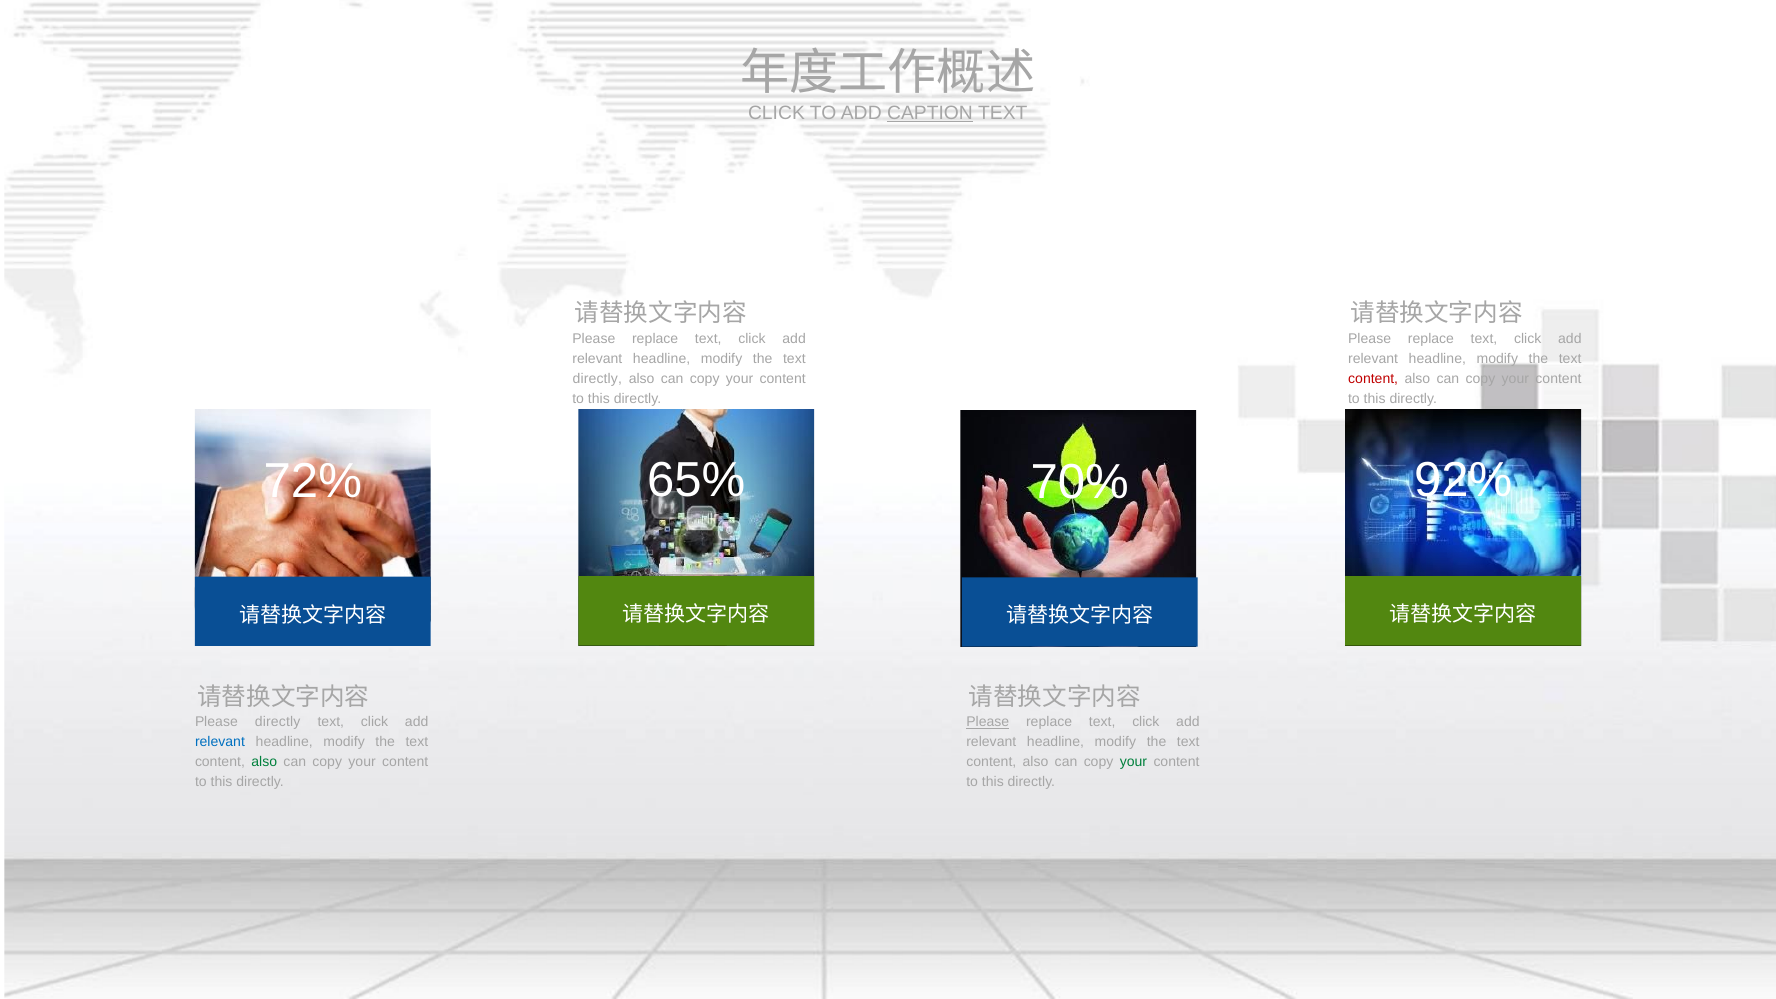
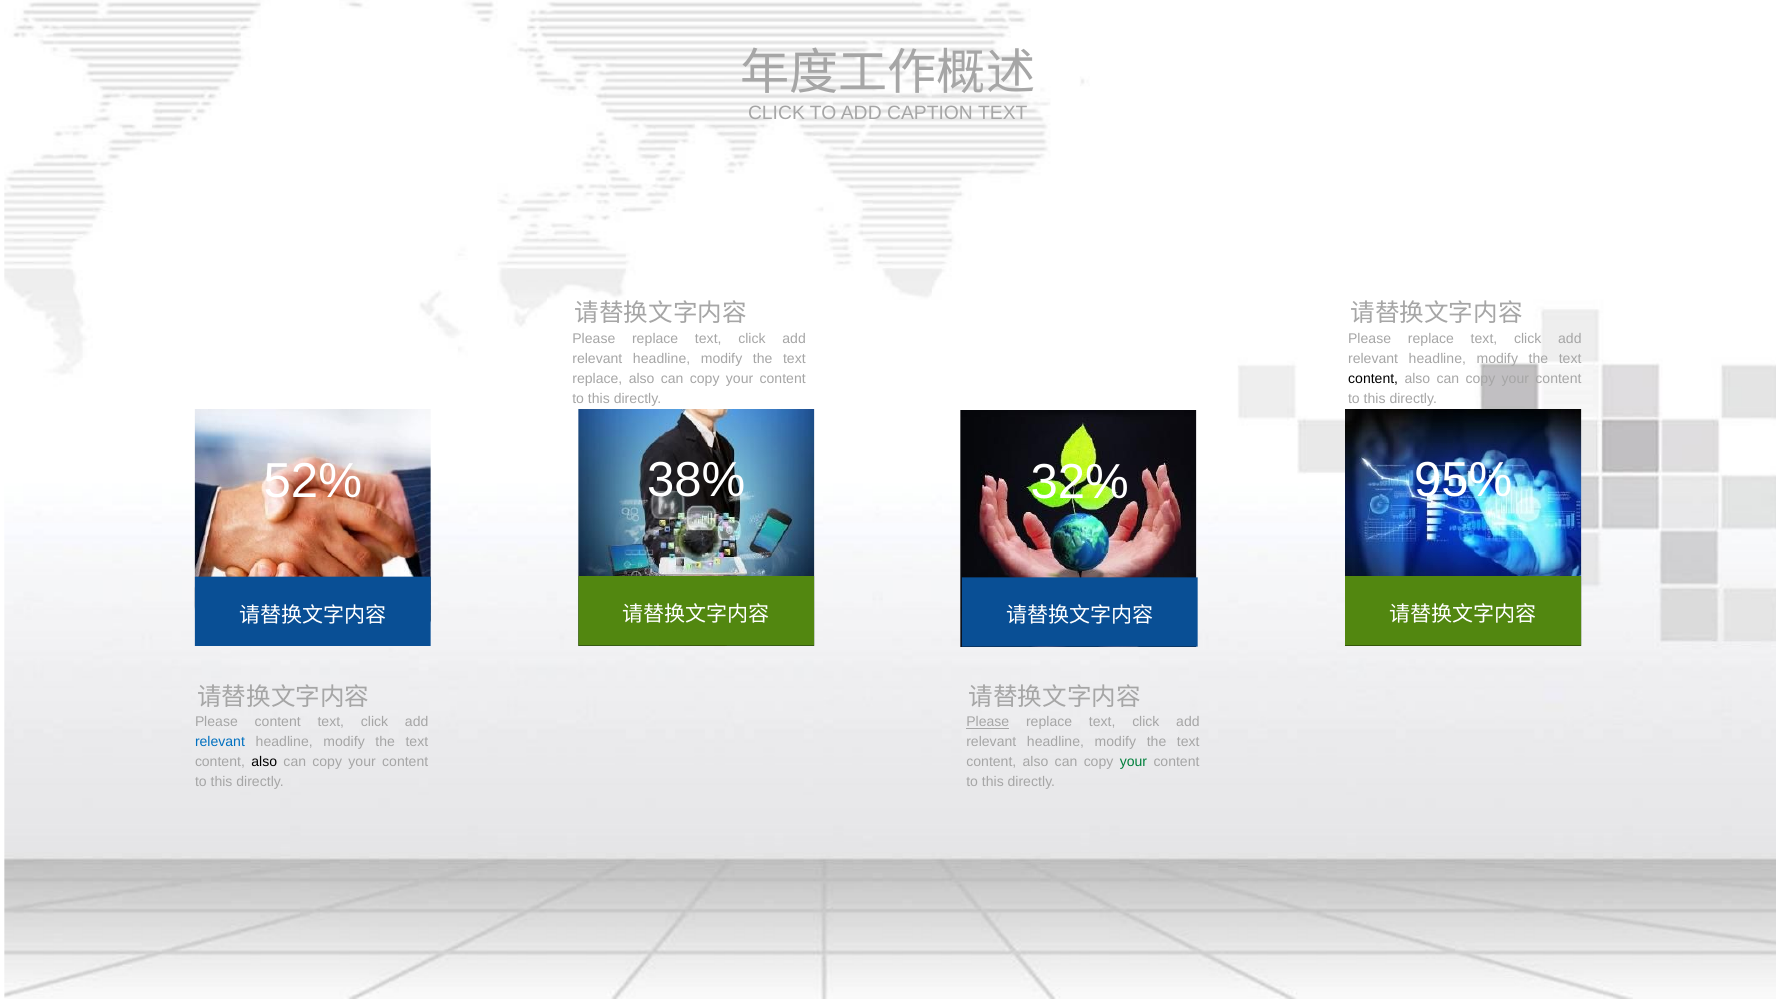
CAPTION underline: present -> none (930, 113)
directly: directly -> replace (597, 379)
content colour: red -> black (1373, 379)
65%: 65% -> 38% (696, 481)
92%: 92% -> 95% (1463, 481)
72%: 72% -> 52% (313, 481)
70%: 70% -> 32% (1080, 482)
Please directly: directly -> content (278, 722)
also colour: green -> black (264, 762)
